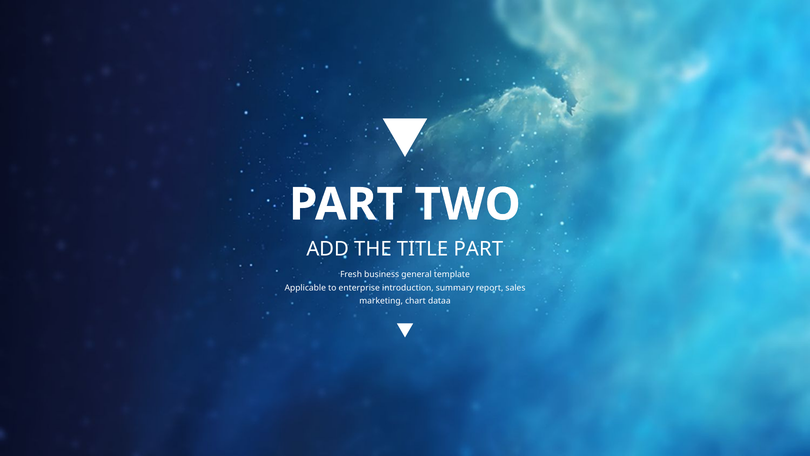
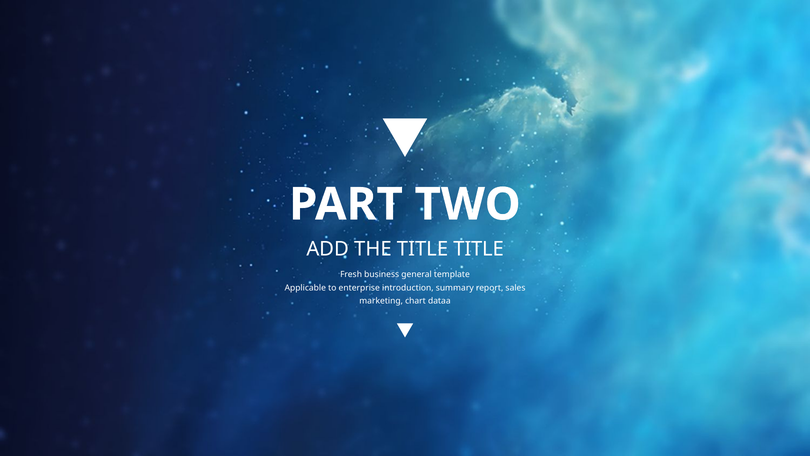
TITLE PART: PART -> TITLE (479, 249)
